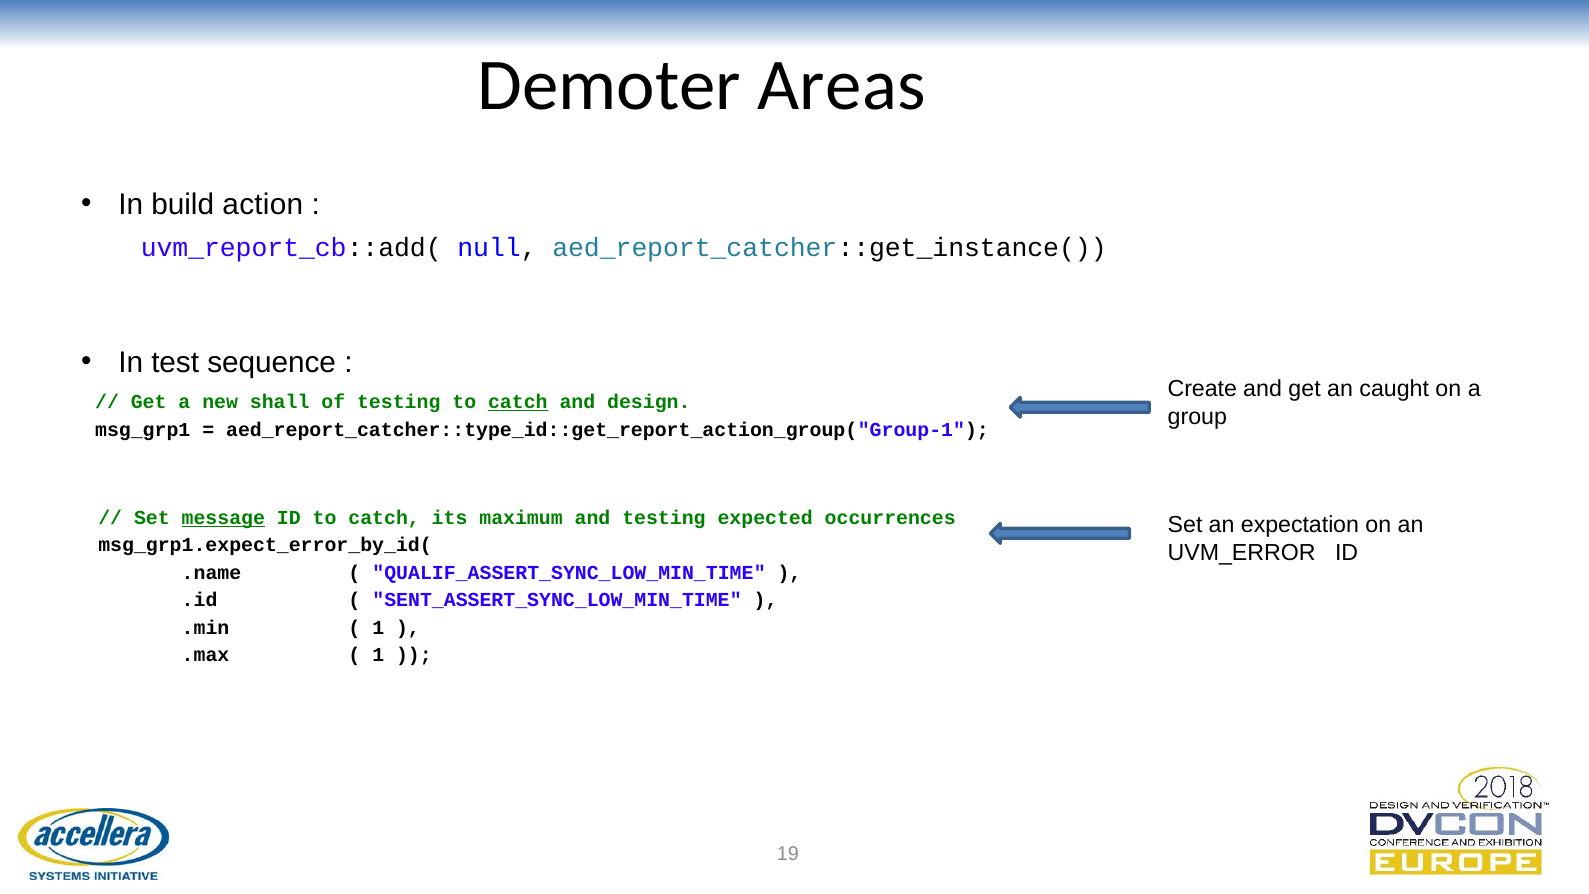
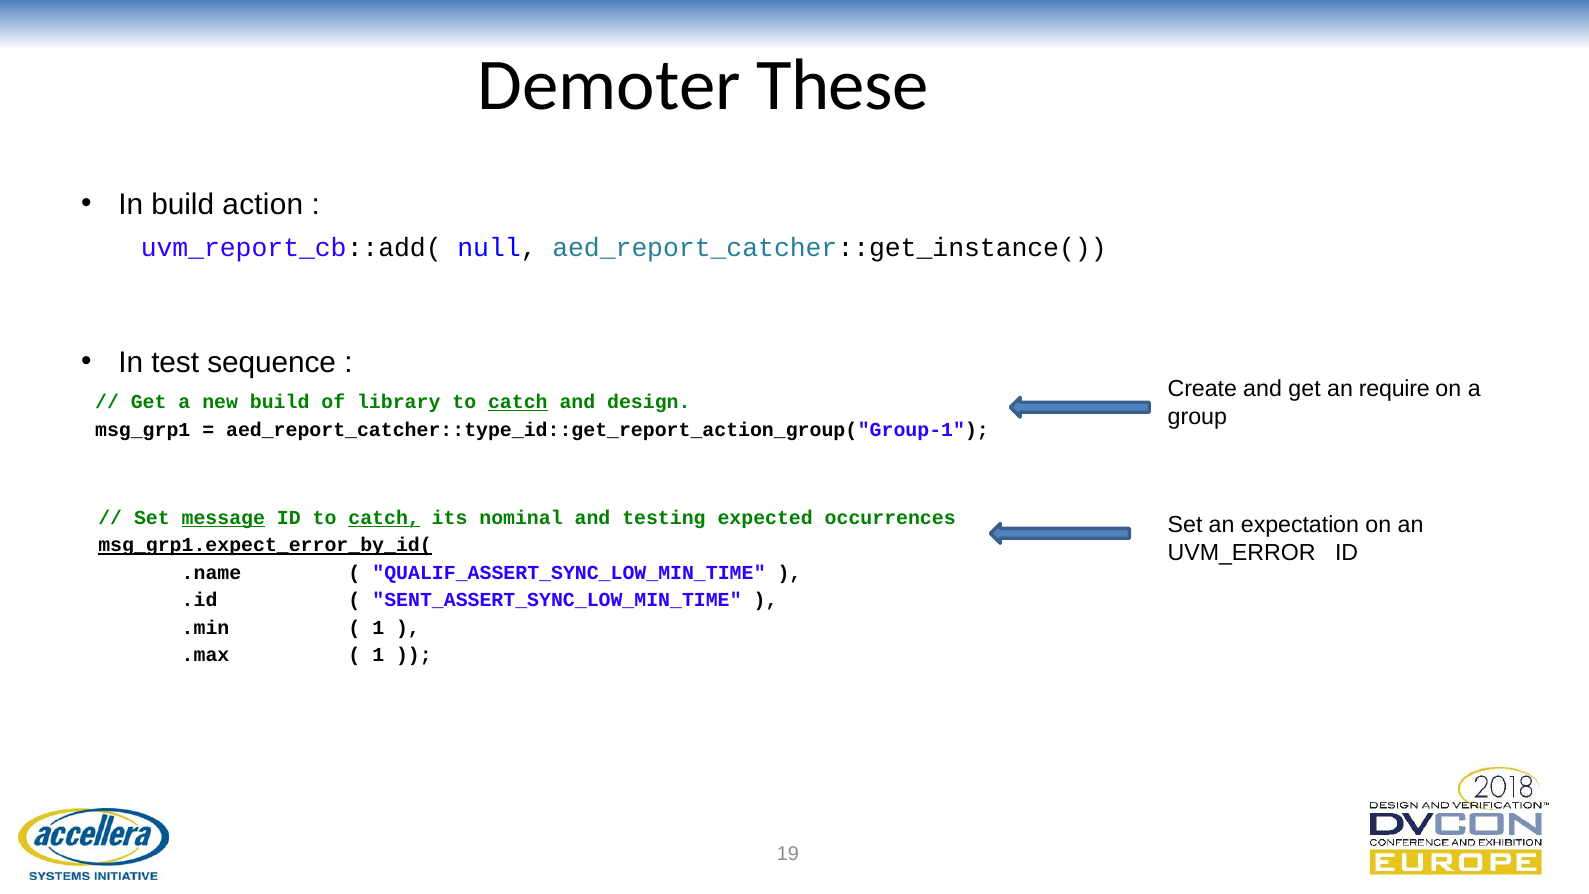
Areas: Areas -> These (842, 86)
caught: caught -> require (1394, 389)
new shall: shall -> build (280, 402)
of testing: testing -> library (399, 402)
catch underline: none -> present (384, 518)
maximum: maximum -> nominal (521, 518)
msg_grp1.expect_error_by_id( underline: none -> present (265, 545)
